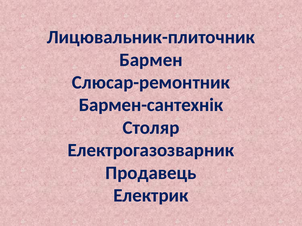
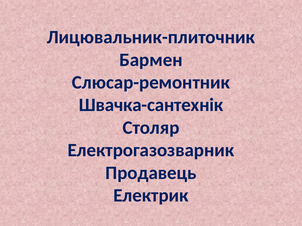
Бармен-сантехнік: Бармен-сантехнік -> Швачка-сантехнік (151, 105)
